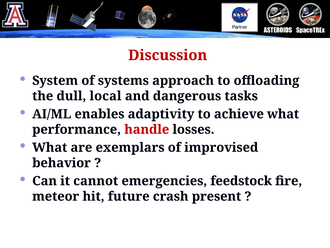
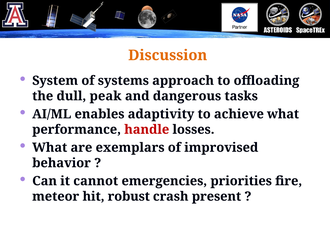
Discussion colour: red -> orange (168, 55)
local: local -> peak (106, 96)
feedstock: feedstock -> priorities (241, 181)
future: future -> robust (129, 196)
